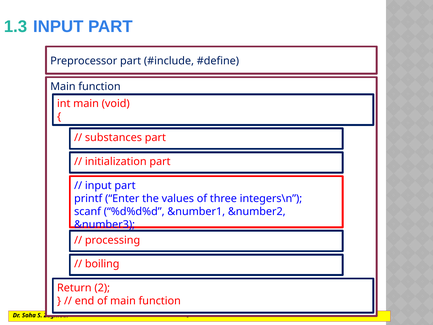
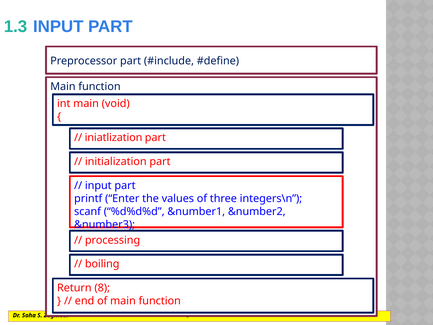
substances: substances -> iniatlization (114, 138)
2: 2 -> 8 (102, 288)
